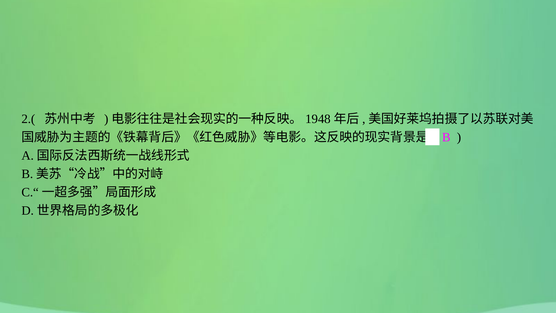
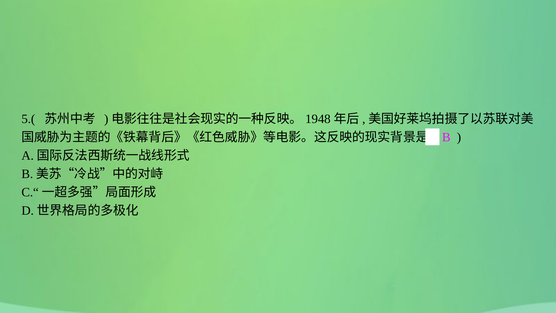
2.(: 2.( -> 5.( (28, 119)
